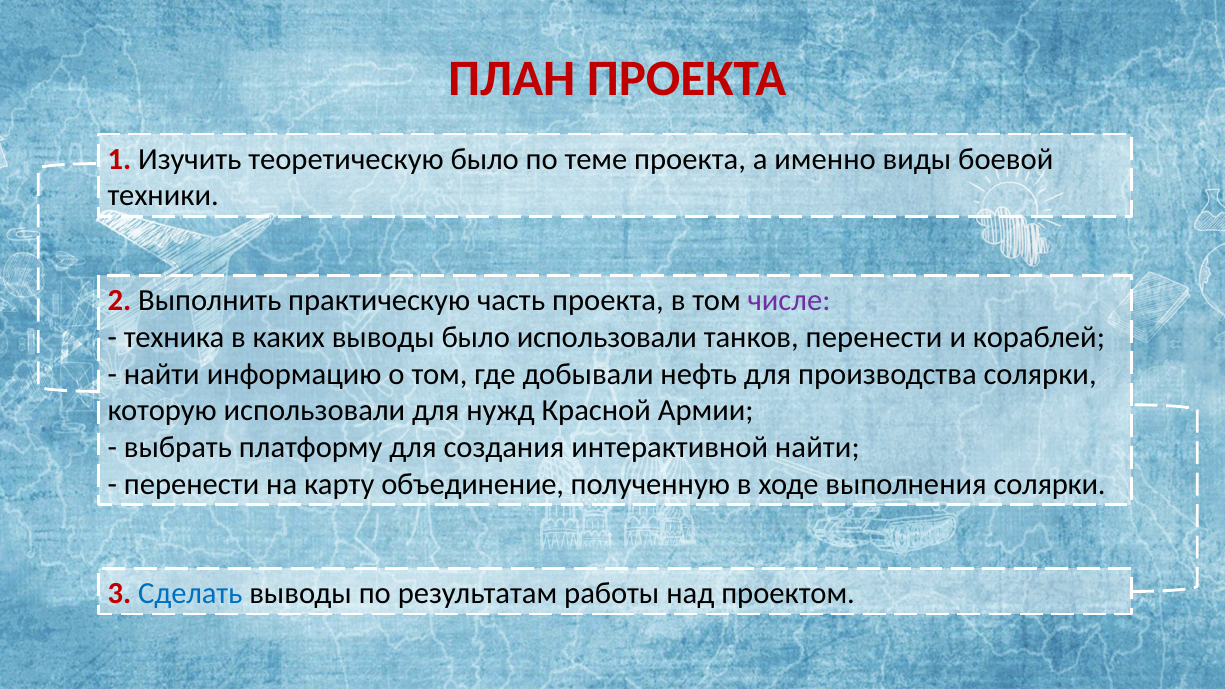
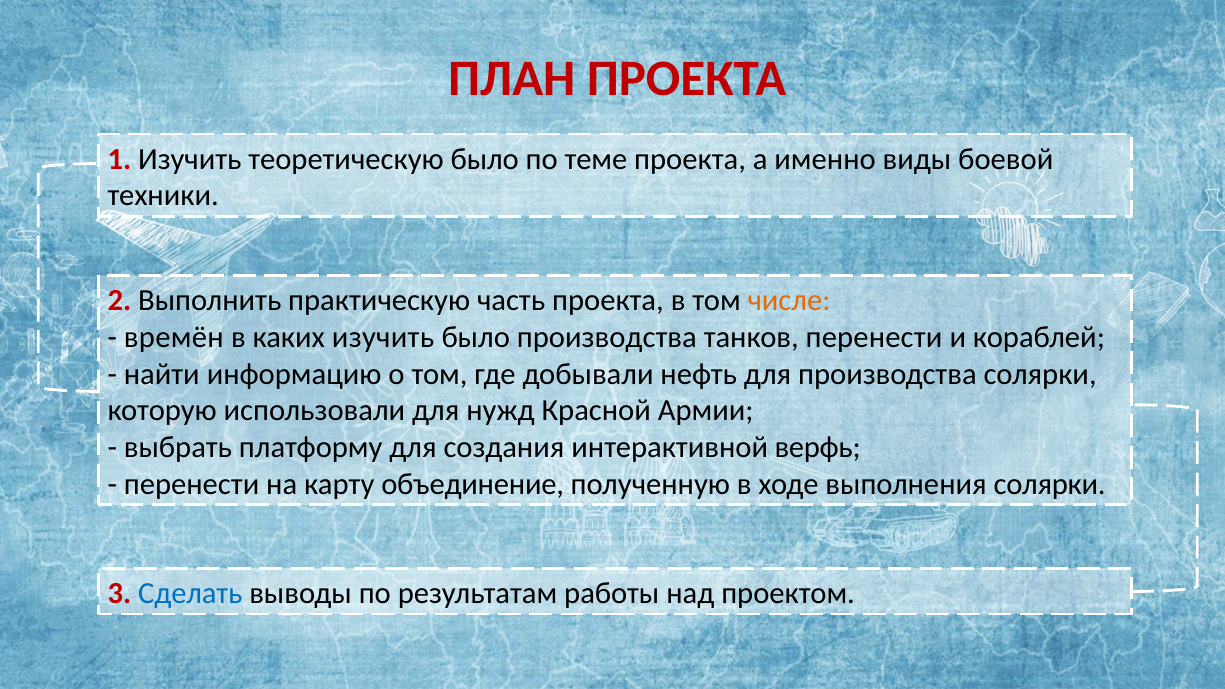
числе colour: purple -> orange (789, 300)
техника: техника -> времён (174, 337)
каких выводы: выводы -> изучить (383, 337)
было использовали: использовали -> производства (607, 337)
интерактивной найти: найти -> верфь (818, 447)
